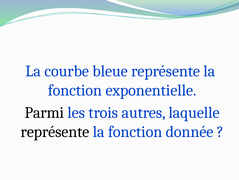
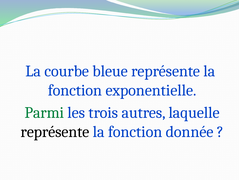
Parmi colour: black -> green (44, 112)
